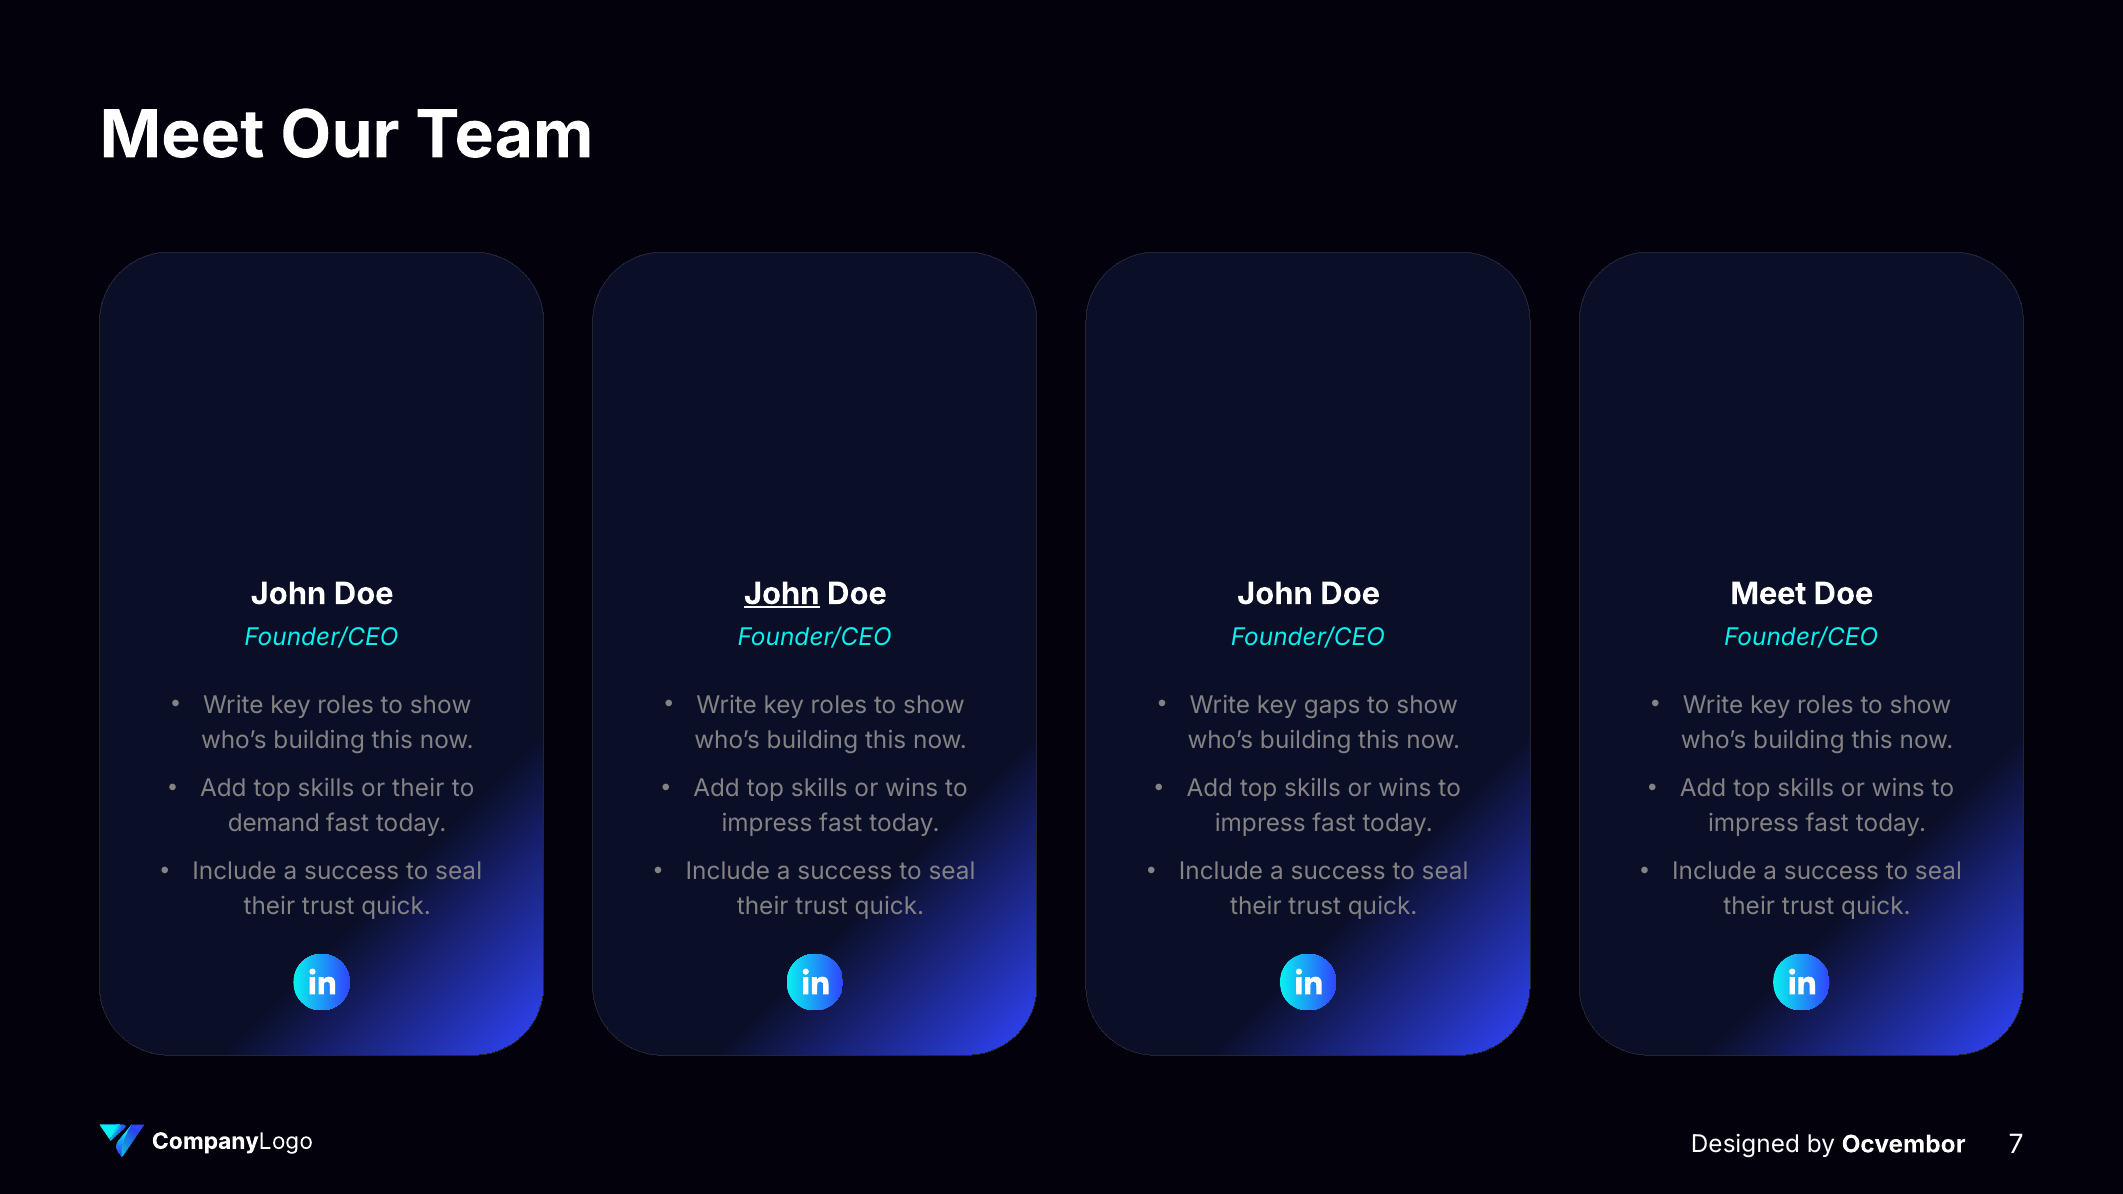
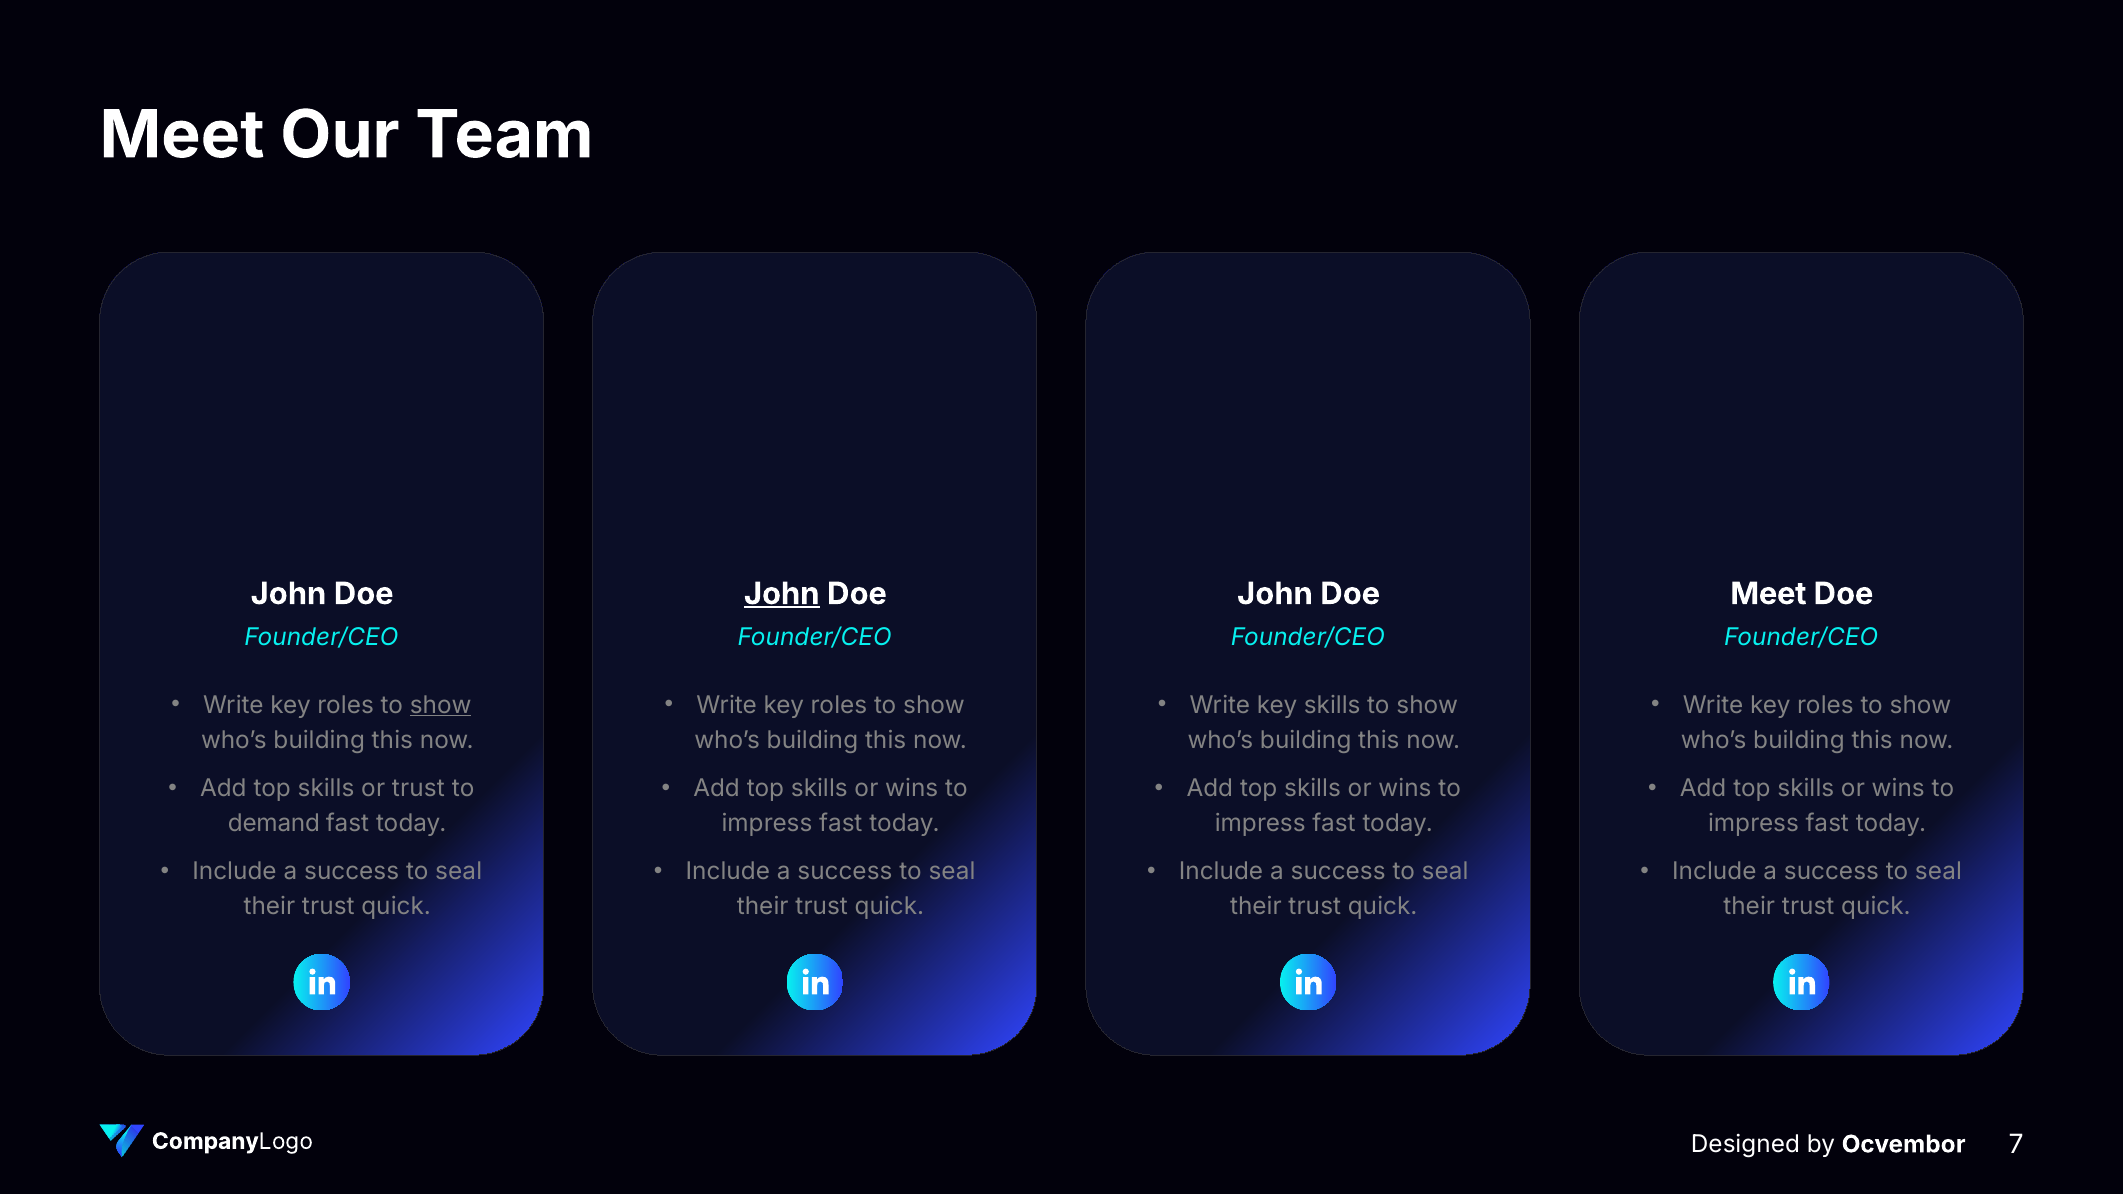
show underline: none -> present (441, 705)
key gaps: gaps -> skills (1332, 705)
or their: their -> trust (418, 789)
